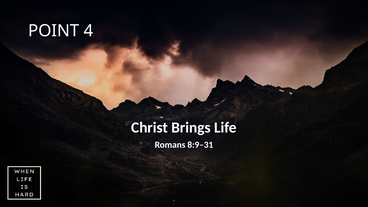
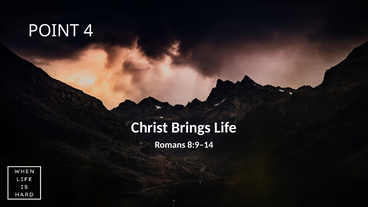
8:9–31: 8:9–31 -> 8:9–14 (200, 145)
